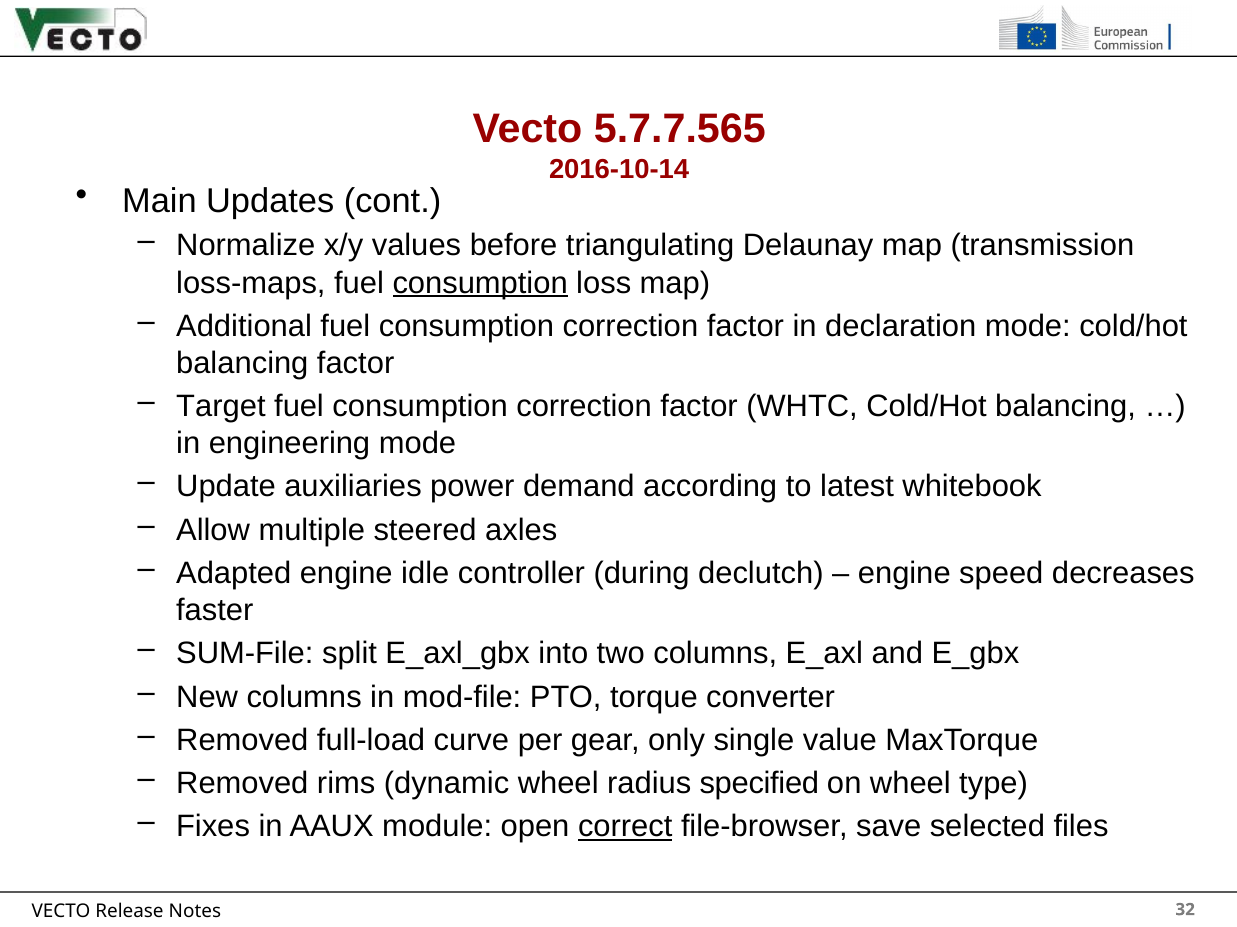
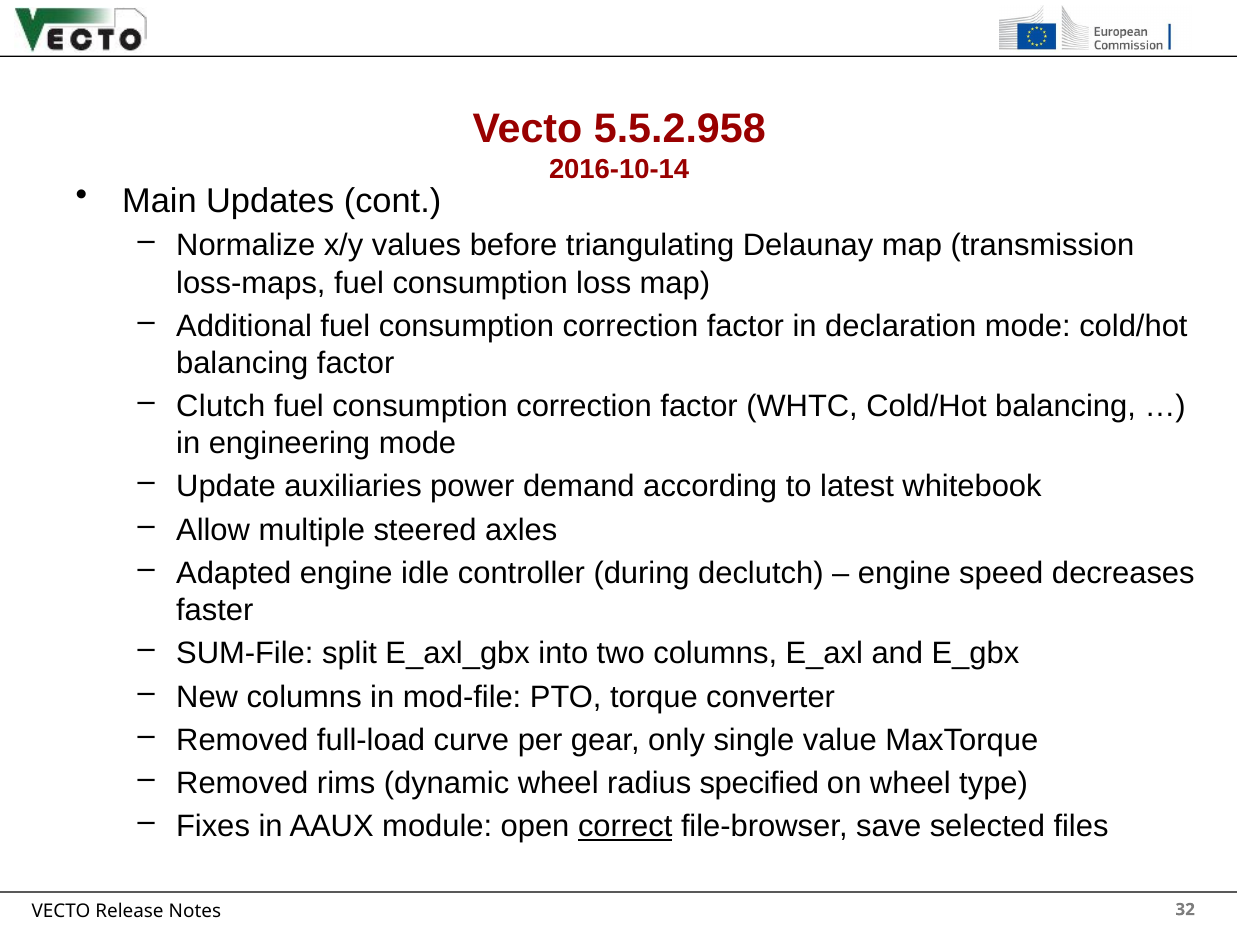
5.7.7.565: 5.7.7.565 -> 5.5.2.958 (680, 129)
consumption underline: present -> none (480, 283)
Target: Target -> Clutch (221, 407)
